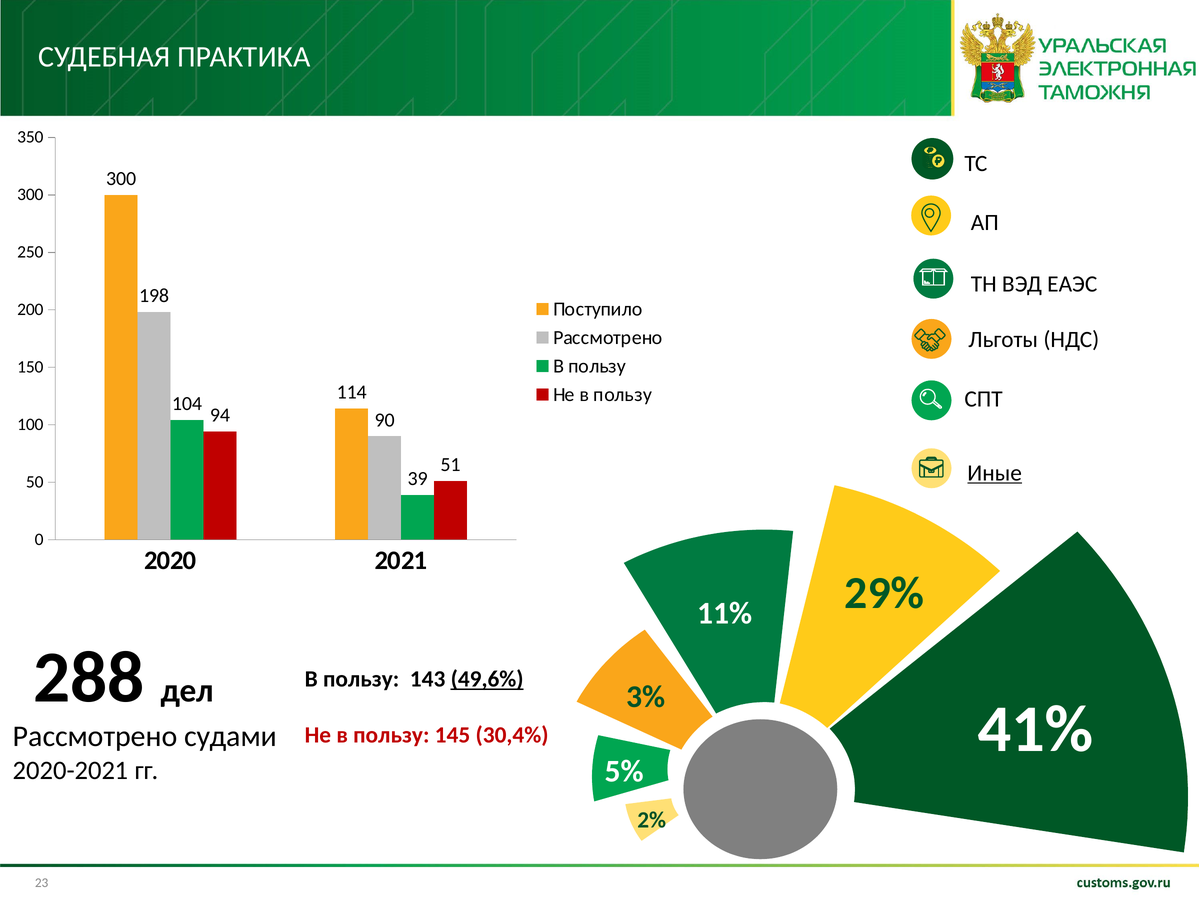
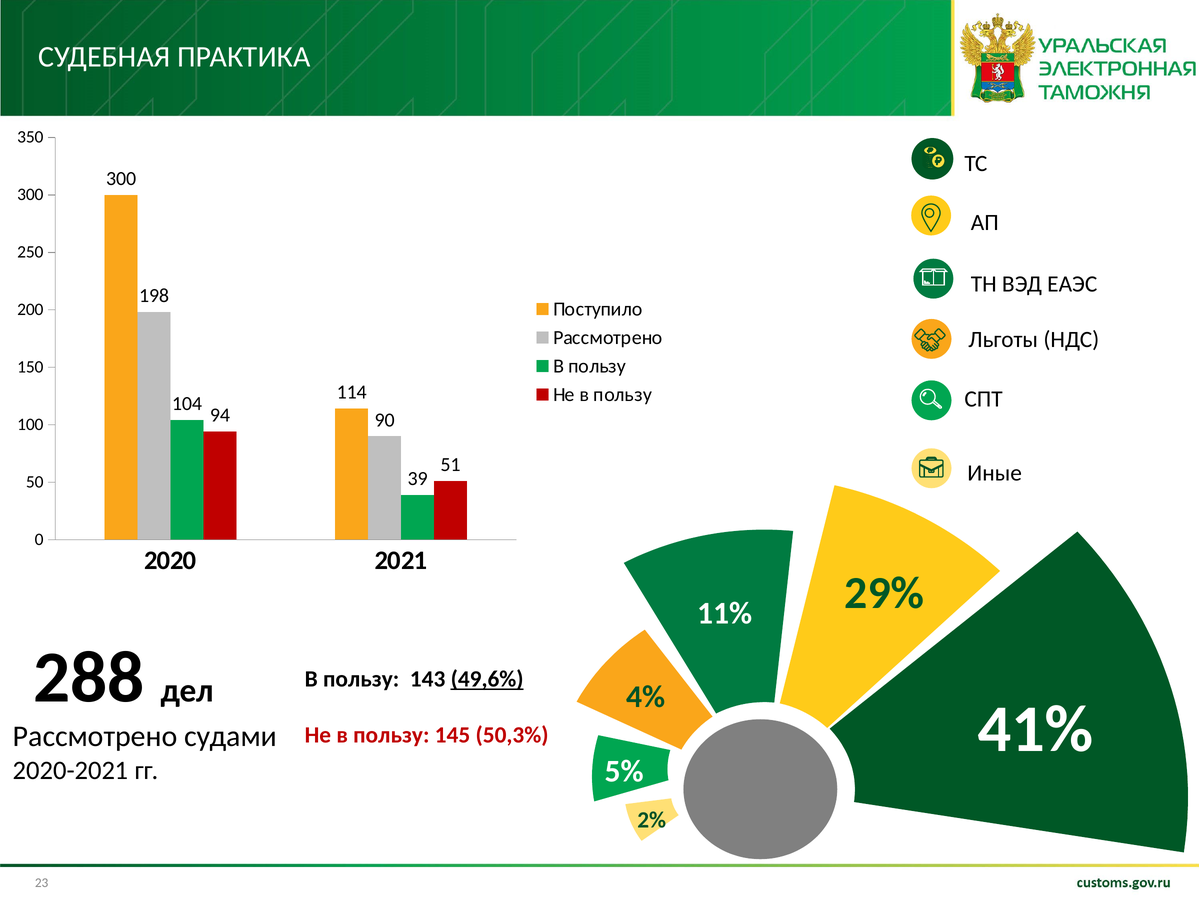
Иные underline: present -> none (995, 473)
3%: 3% -> 4% (646, 697)
30,4%: 30,4% -> 50,3% (512, 735)
